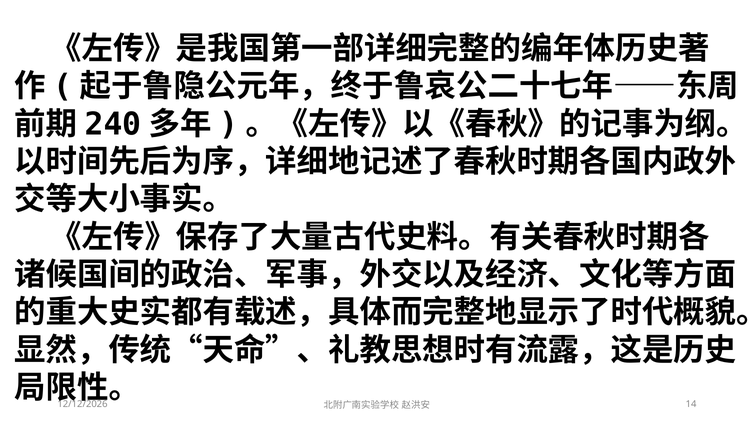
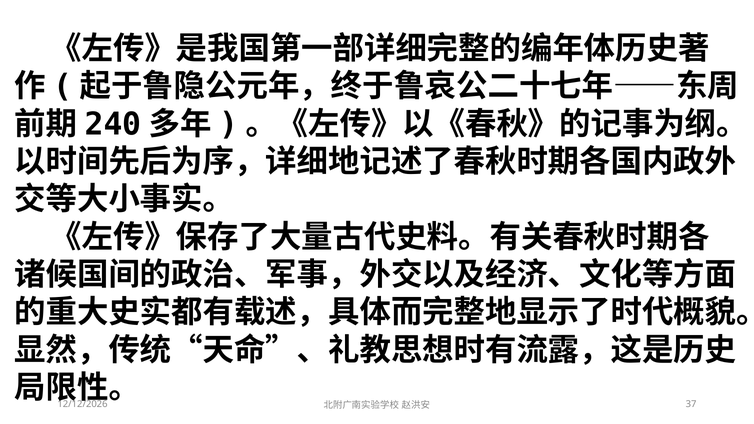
14: 14 -> 37 (691, 404)
